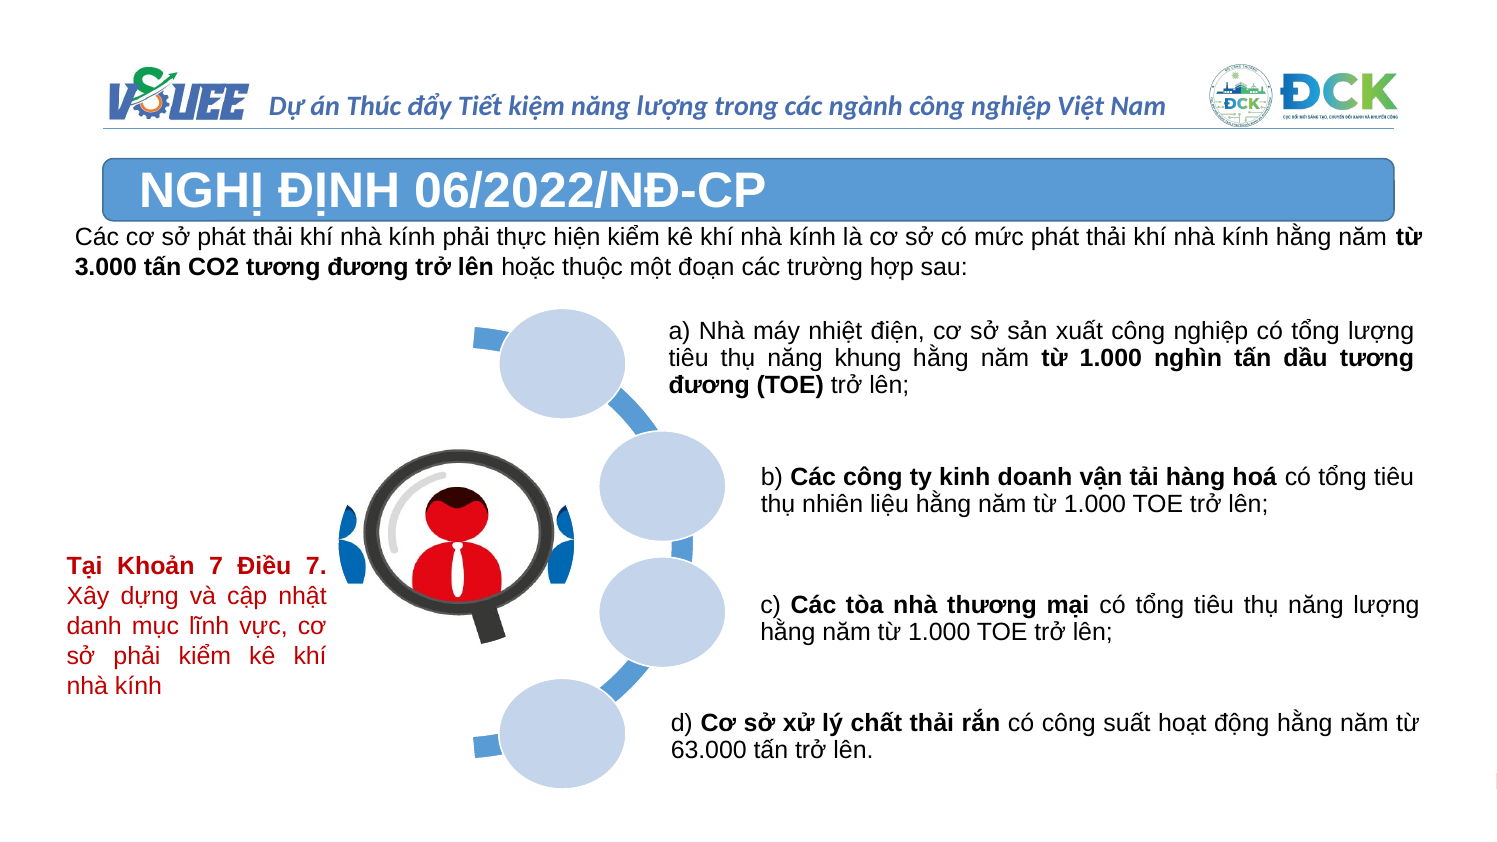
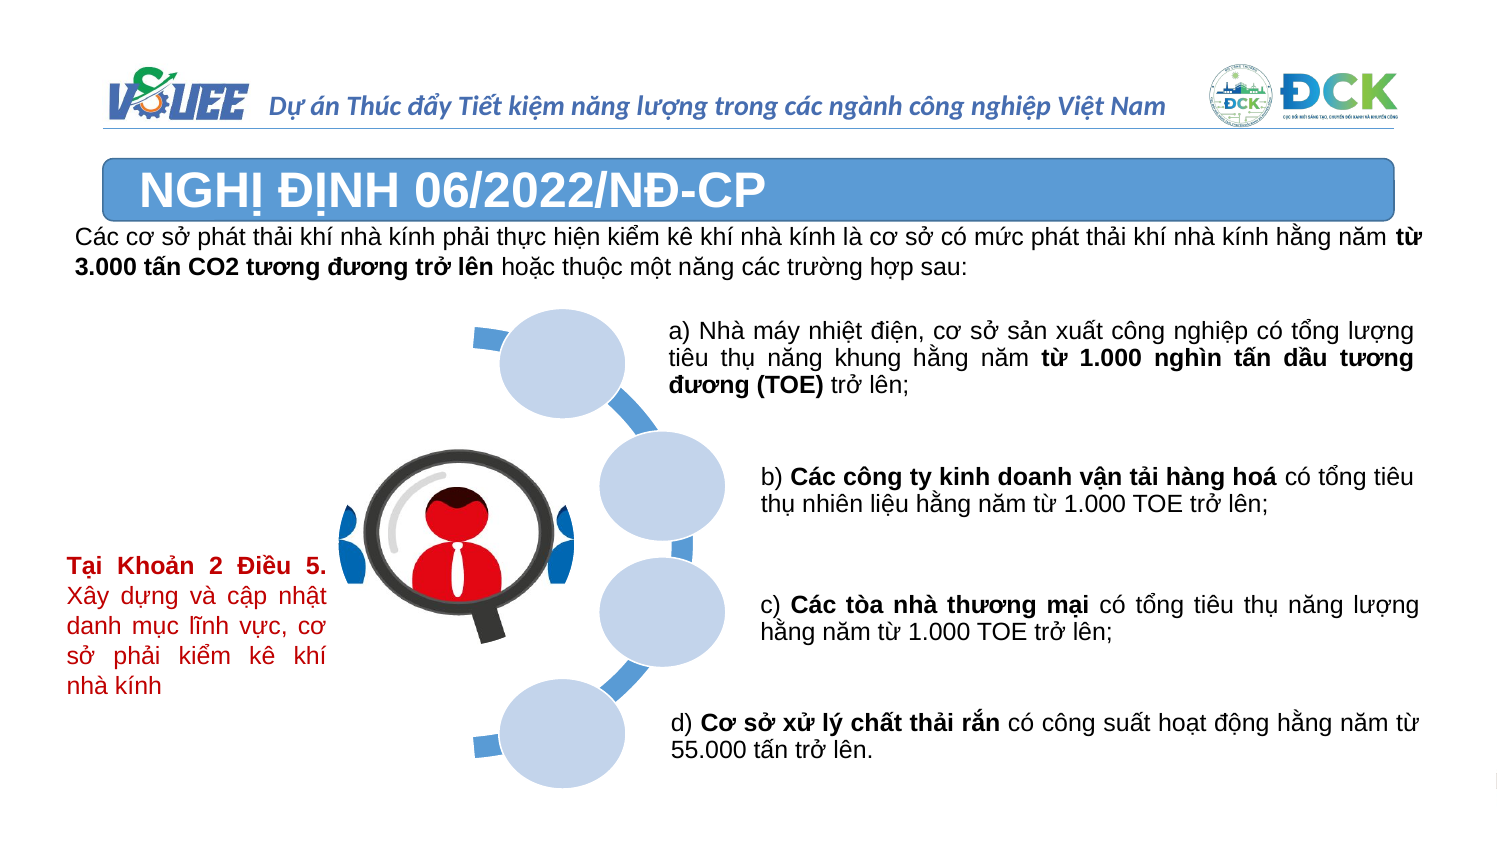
một đoạn: đoạn -> năng (706, 267)
Khoản 7: 7 -> 2 (216, 566)
Điều 7: 7 -> 5 (316, 566)
63.000: 63.000 -> 55.000 (709, 750)
